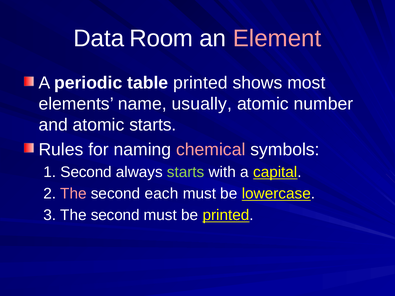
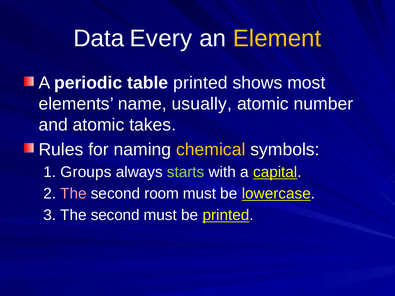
Room: Room -> Every (161, 38)
Element colour: pink -> yellow (277, 38)
atomic starts: starts -> takes (153, 125)
chemical colour: pink -> yellow (211, 150)
1 Second: Second -> Groups (86, 172)
each: each -> room (162, 194)
